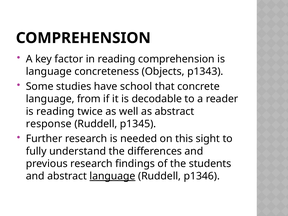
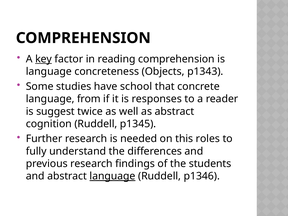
key underline: none -> present (44, 59)
decodable: decodable -> responses (157, 99)
is reading: reading -> suggest (55, 111)
response: response -> cognition (49, 124)
sight: sight -> roles (208, 139)
